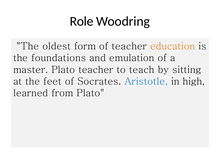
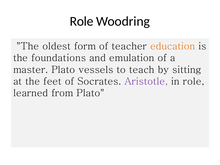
Plato teacher: teacher -> vessels (96, 70)
Aristotle colour: blue -> purple (146, 81)
in high: high -> role (194, 81)
